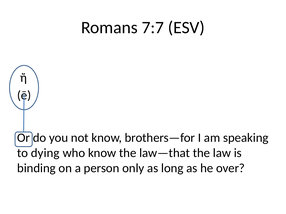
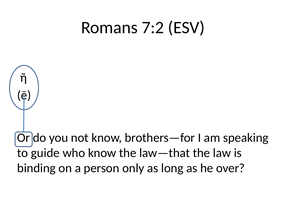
7:7: 7:7 -> 7:2 (153, 28)
dying: dying -> guide (45, 153)
